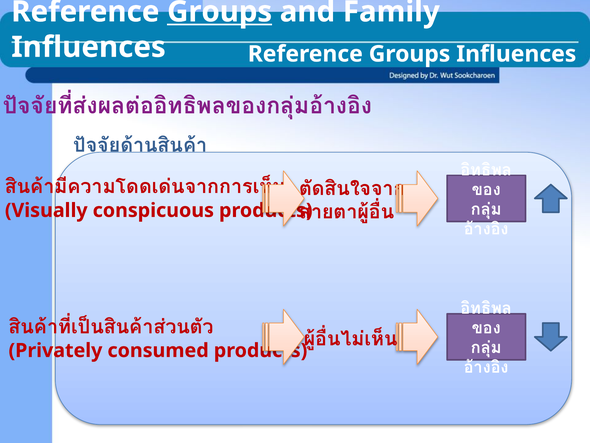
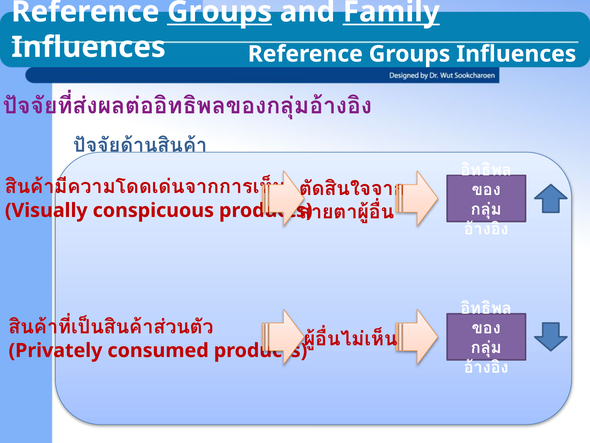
Family underline: none -> present (391, 12)
